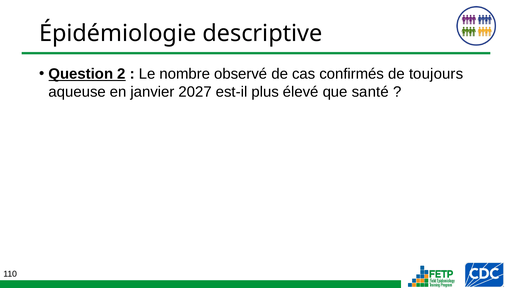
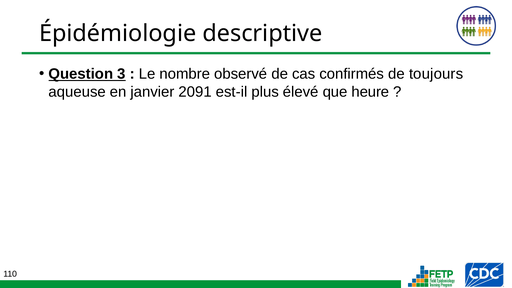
2: 2 -> 3 (121, 74)
2027: 2027 -> 2091 (195, 92)
santé: santé -> heure (370, 92)
